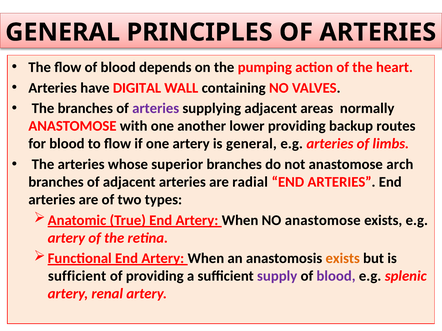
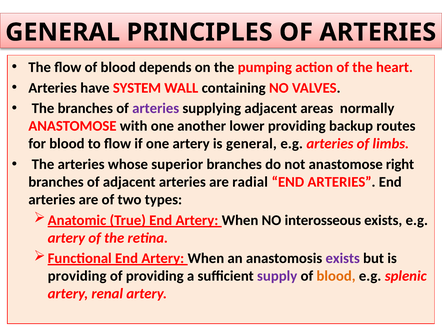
DIGITAL: DIGITAL -> SYSTEM (137, 88)
arch: arch -> right (400, 165)
NO anastomose: anastomose -> interosseous (323, 221)
exists colour: orange -> purple (343, 259)
sufficient: sufficient -> providing (77, 277)
blood colour: purple -> orange (336, 277)
